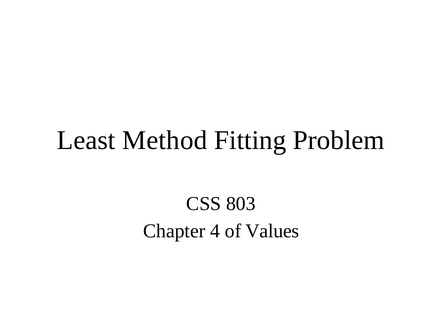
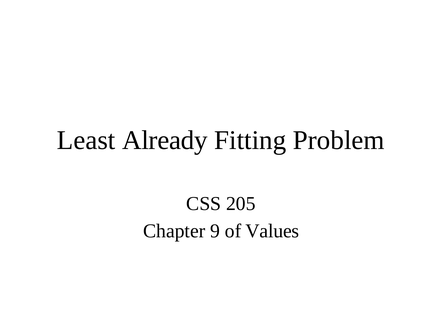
Method: Method -> Already (165, 140)
803: 803 -> 205 (241, 203)
4: 4 -> 9 (215, 231)
